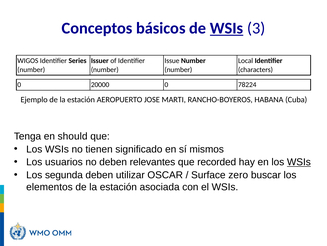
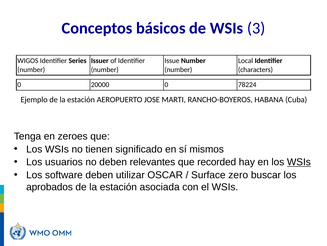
WSIs underline: present -> none (227, 28)
should: should -> zeroes (73, 136)
segunda: segunda -> software (64, 175)
elementos: elementos -> aprobados (50, 187)
